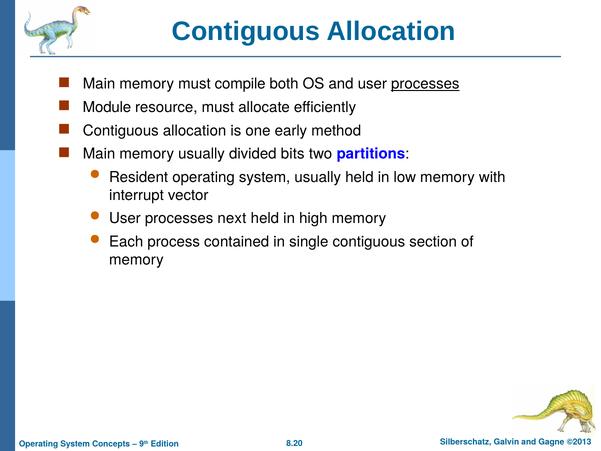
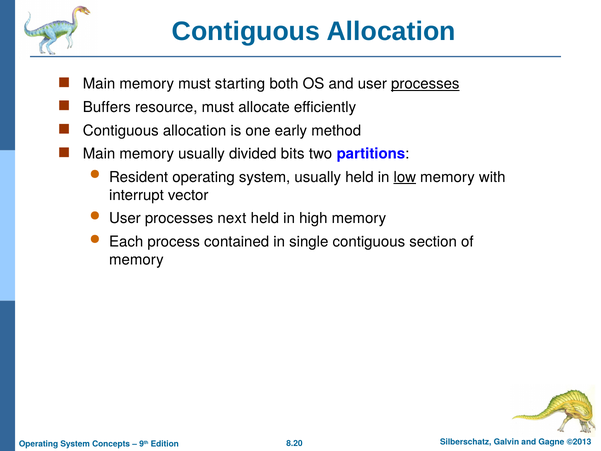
compile: compile -> starting (240, 84)
Module: Module -> Buffers (107, 107)
low underline: none -> present (405, 177)
